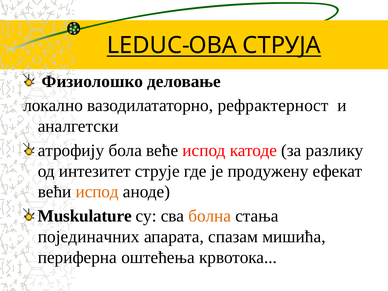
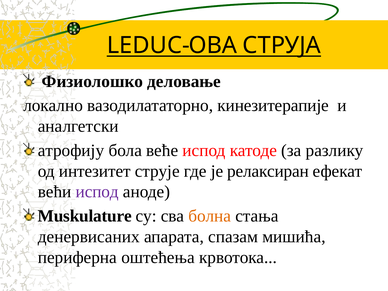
рефрактерност: рефрактерност -> кинезитерапије (273, 106)
продужену: продужену -> релаксиран (268, 171)
испод colour: orange -> purple (97, 192)
појединачних: појединачних -> денервисаних (89, 237)
